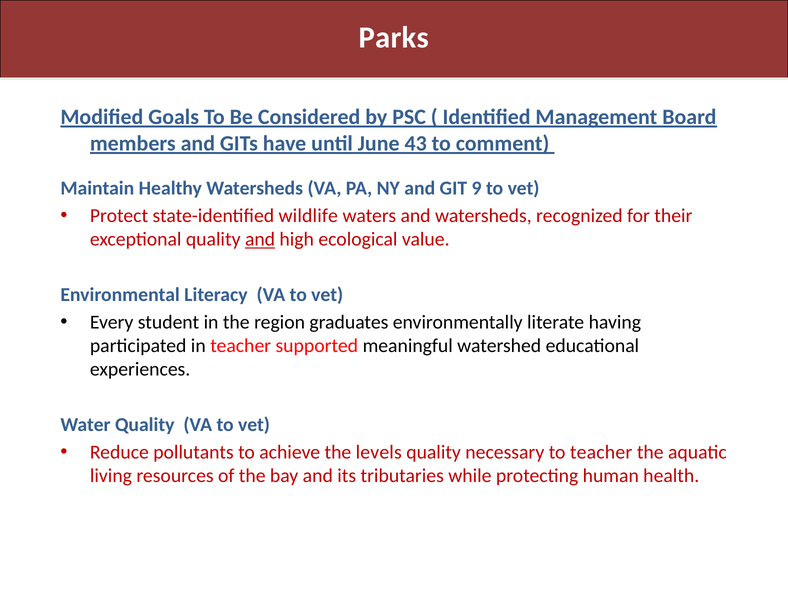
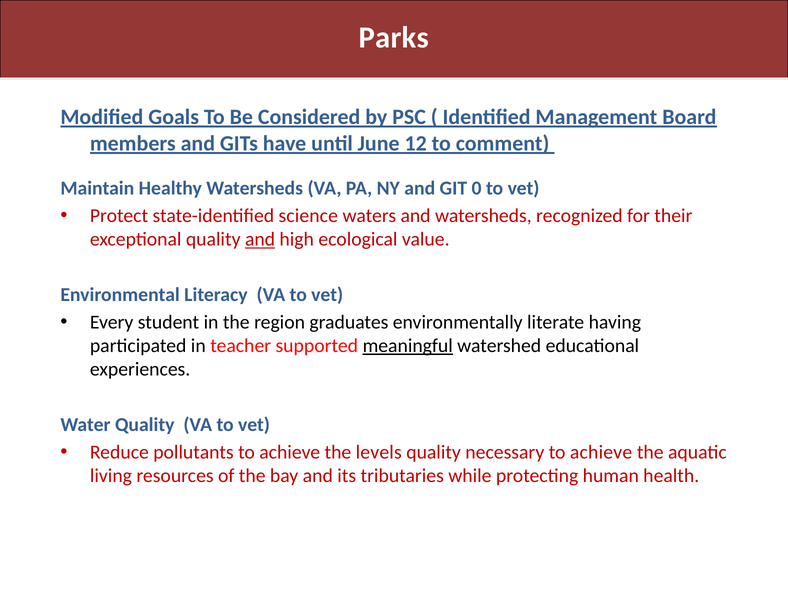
43: 43 -> 12 (416, 143)
9: 9 -> 0 (477, 188)
wildlife: wildlife -> science (308, 216)
meaningful underline: none -> present (408, 346)
necessary to teacher: teacher -> achieve (601, 452)
